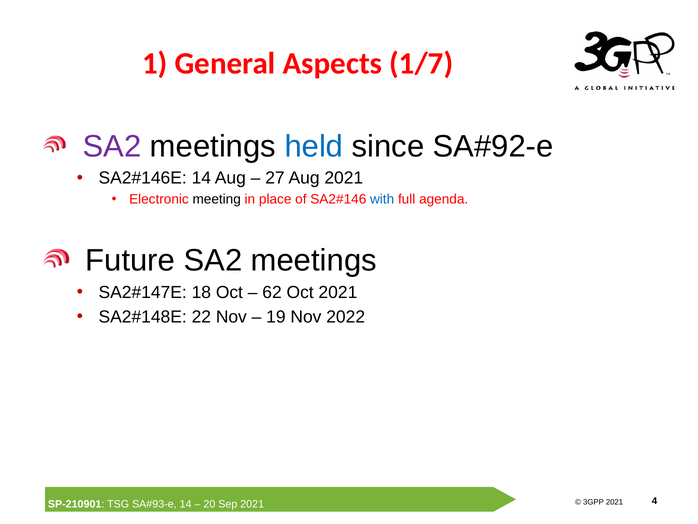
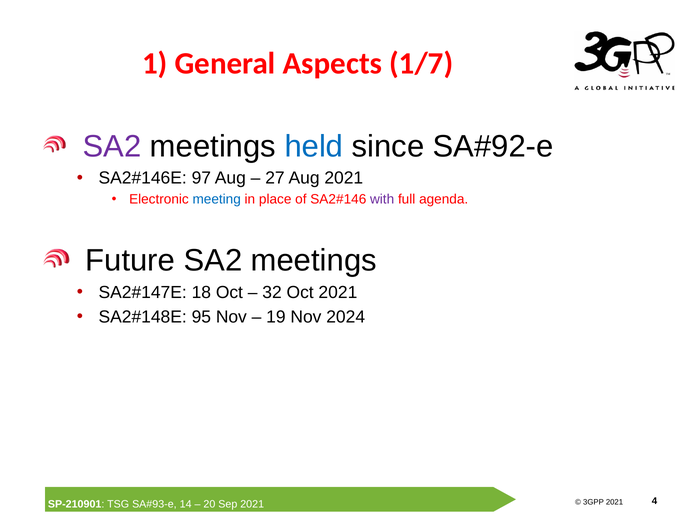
14: 14 -> 97 (201, 178)
meeting colour: black -> blue (217, 199)
with colour: blue -> purple (382, 199)
62: 62 -> 32 (272, 292)
22: 22 -> 95 (201, 317)
2022: 2022 -> 2024 (346, 317)
